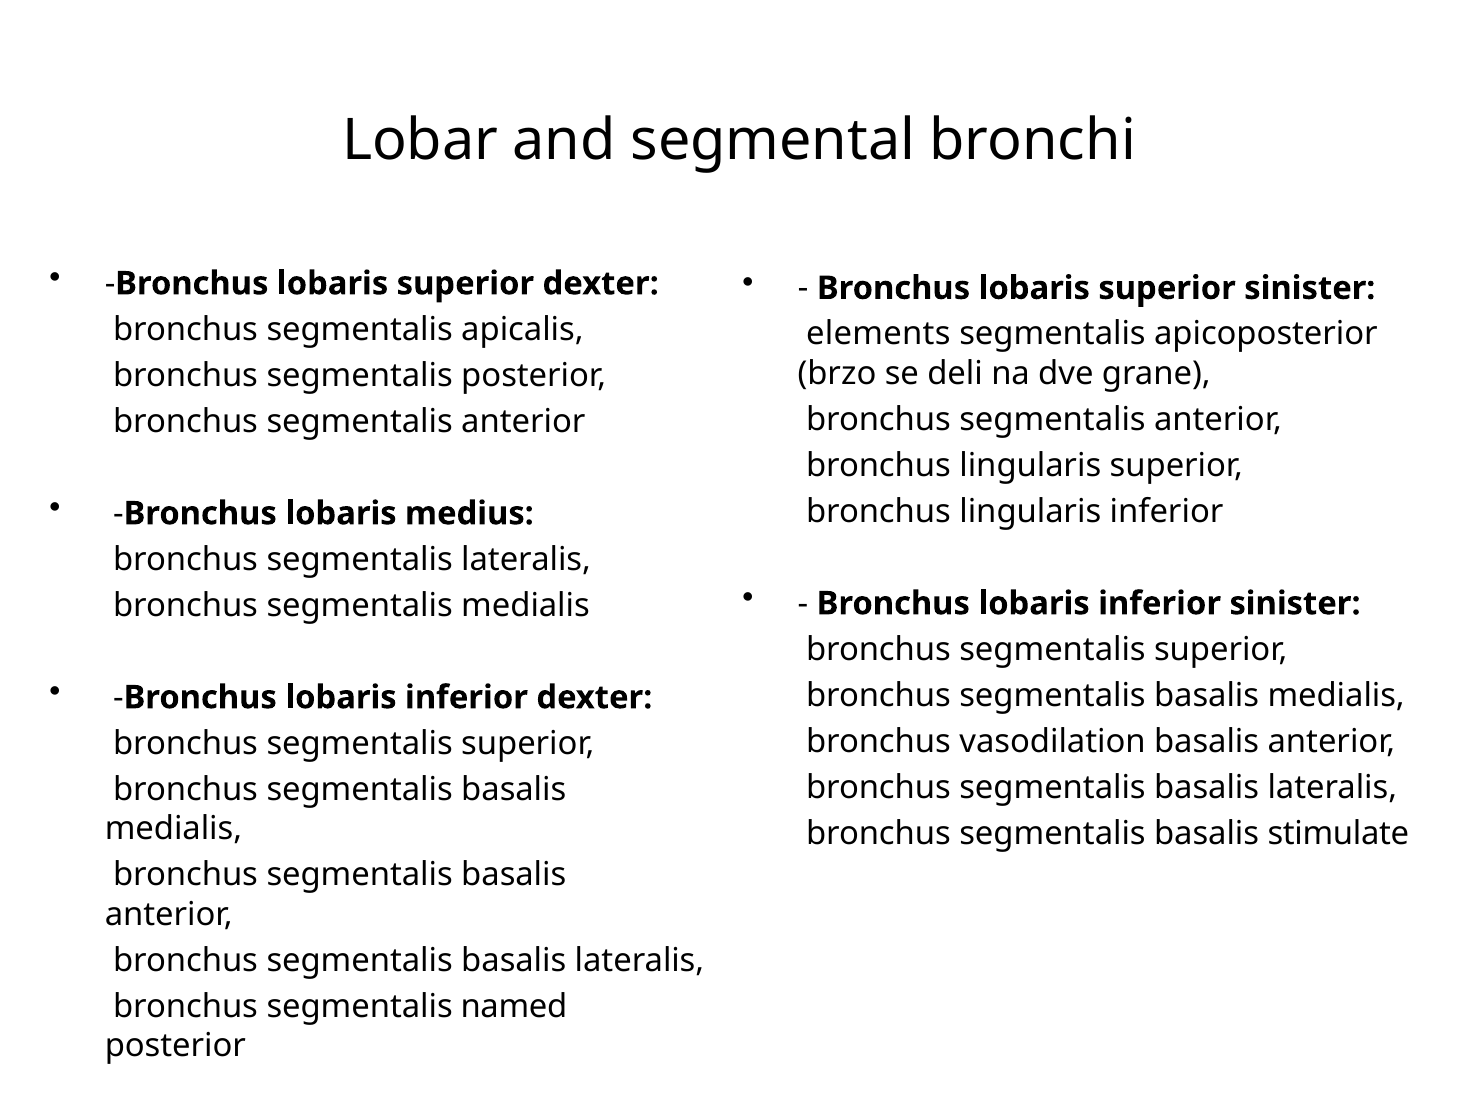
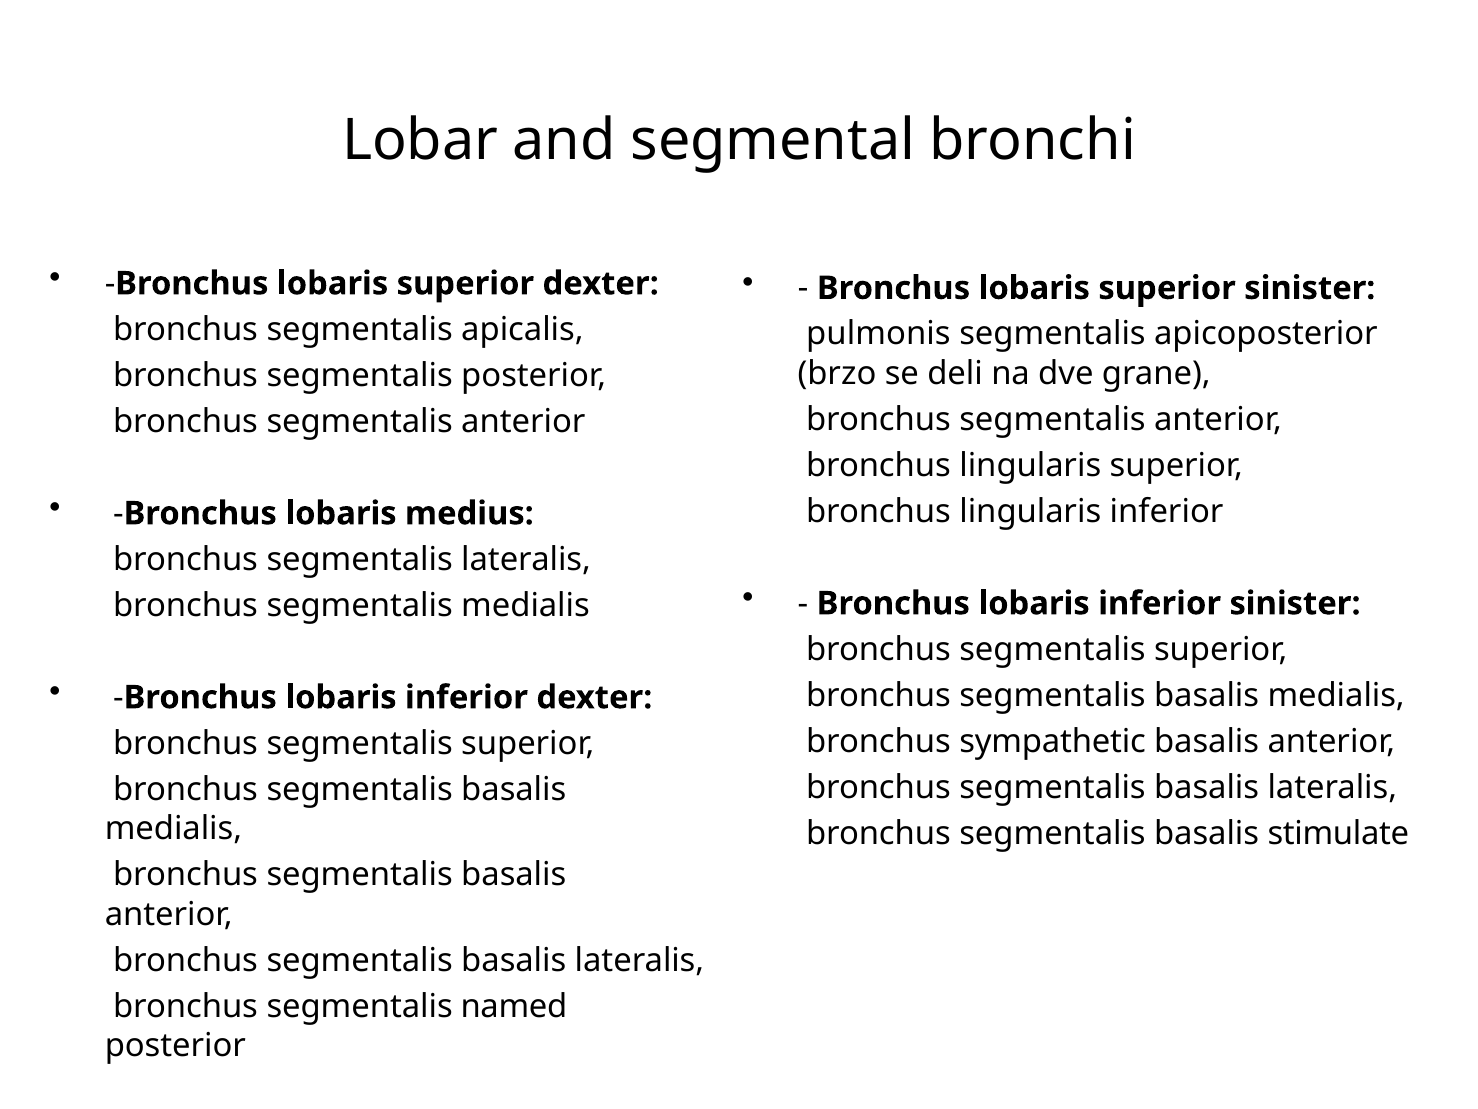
elements: elements -> pulmonis (878, 334)
vasodilation: vasodilation -> sympathetic (1053, 741)
